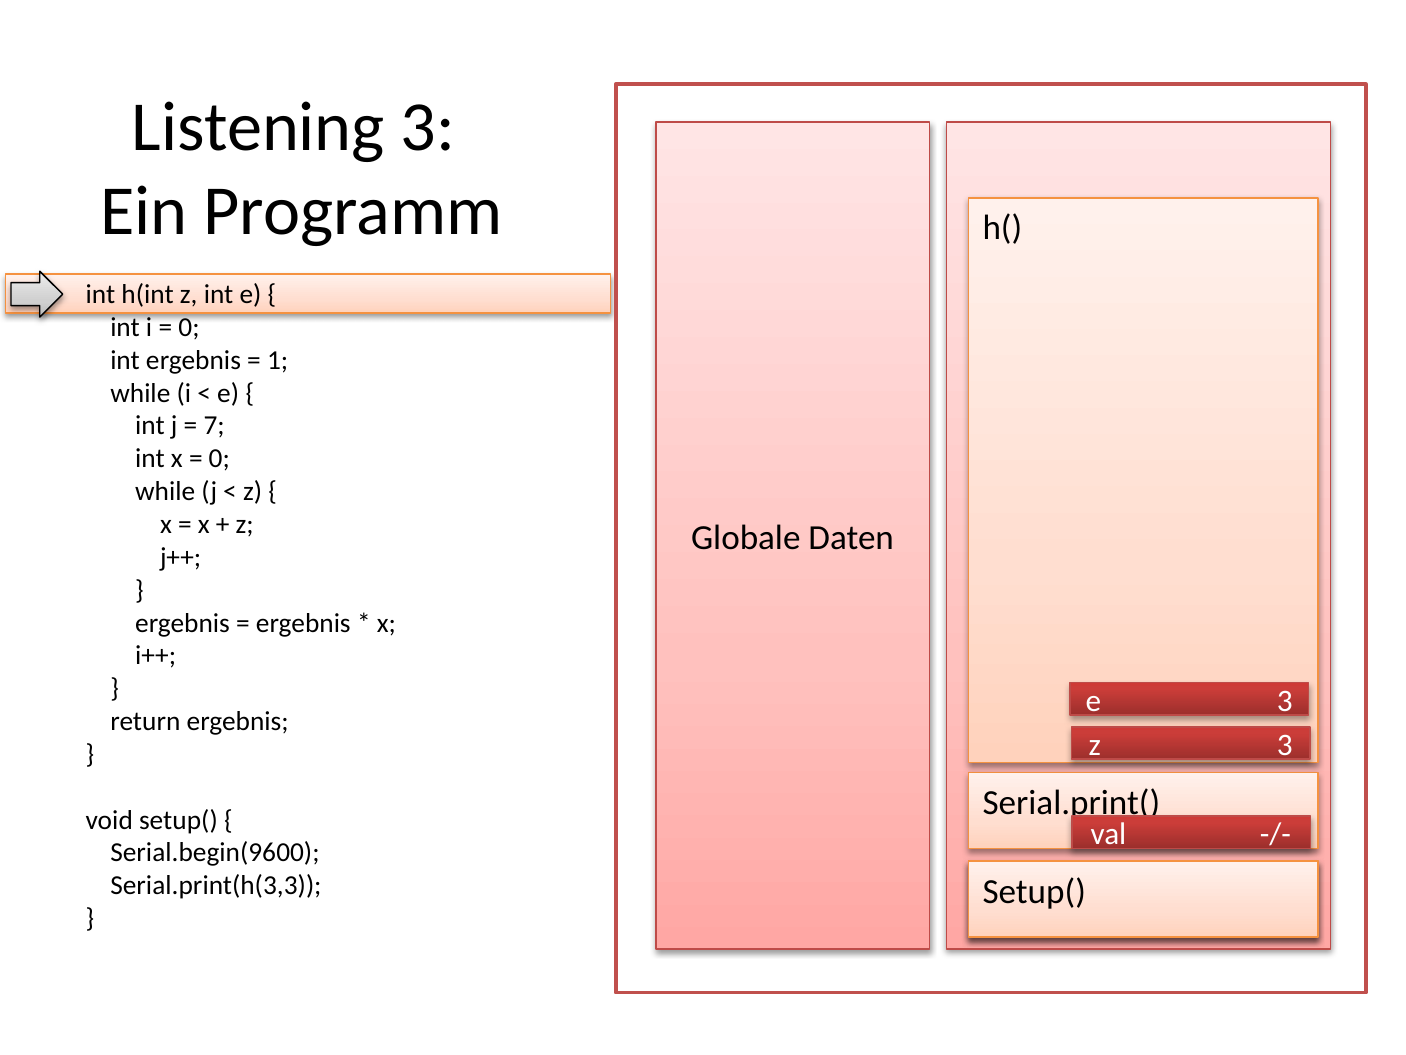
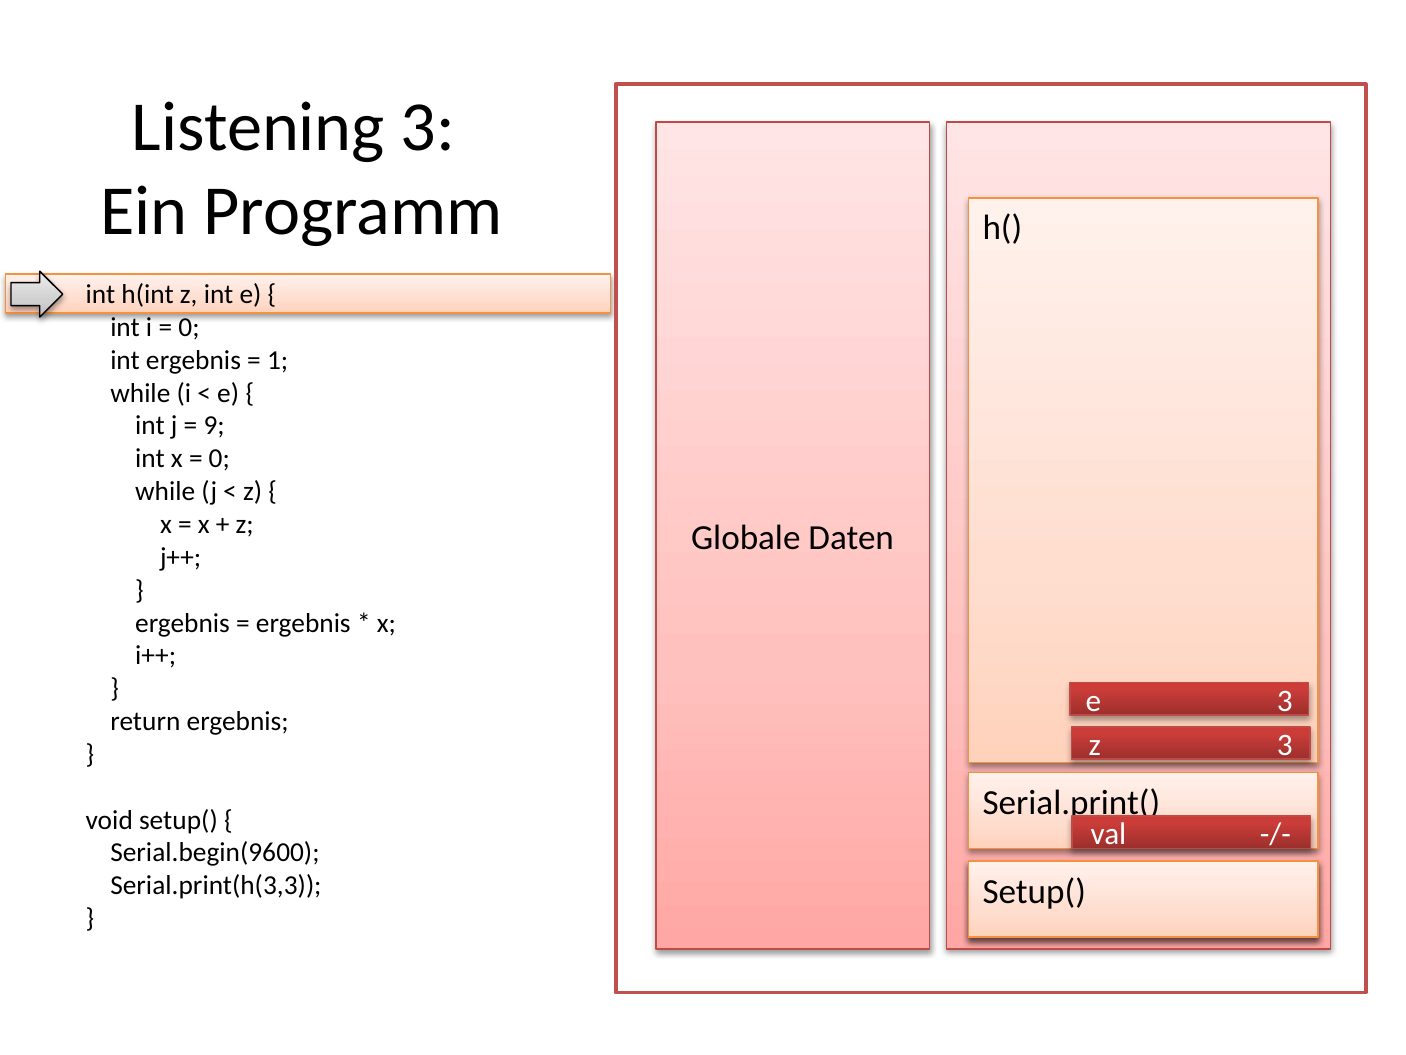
7: 7 -> 9 (214, 426)
